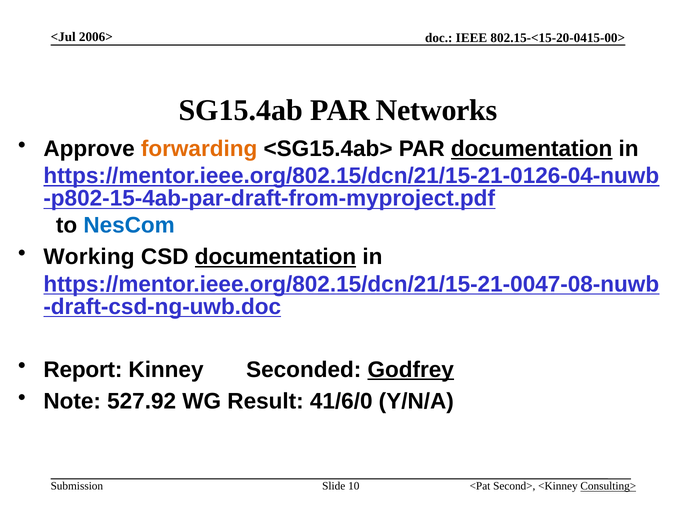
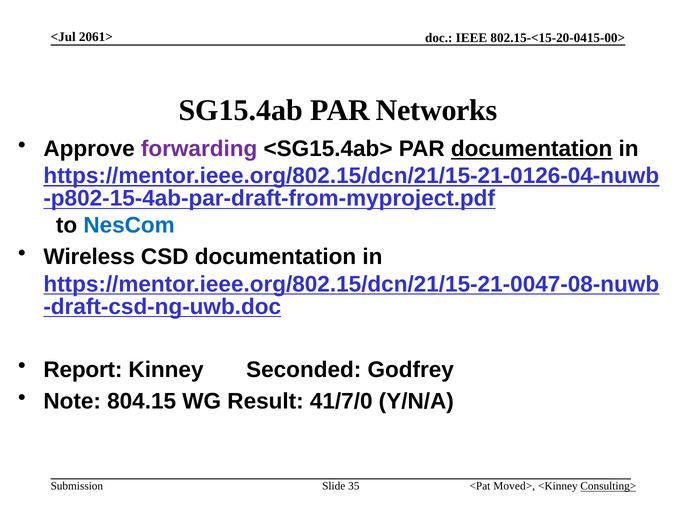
2006>: 2006> -> 2061> (96, 37)
forwarding colour: orange -> purple (199, 149)
Working: Working -> Wireless (89, 257)
documentation underline: present -> none (275, 257)
Godfrey underline: present -> none (411, 370)
527.92: 527.92 -> 804.15 (142, 401)
41/6/0: 41/6/0 -> 41/7/0 (341, 401)
Second>: Second> -> Moved> (514, 486)
10: 10 -> 35 (354, 486)
